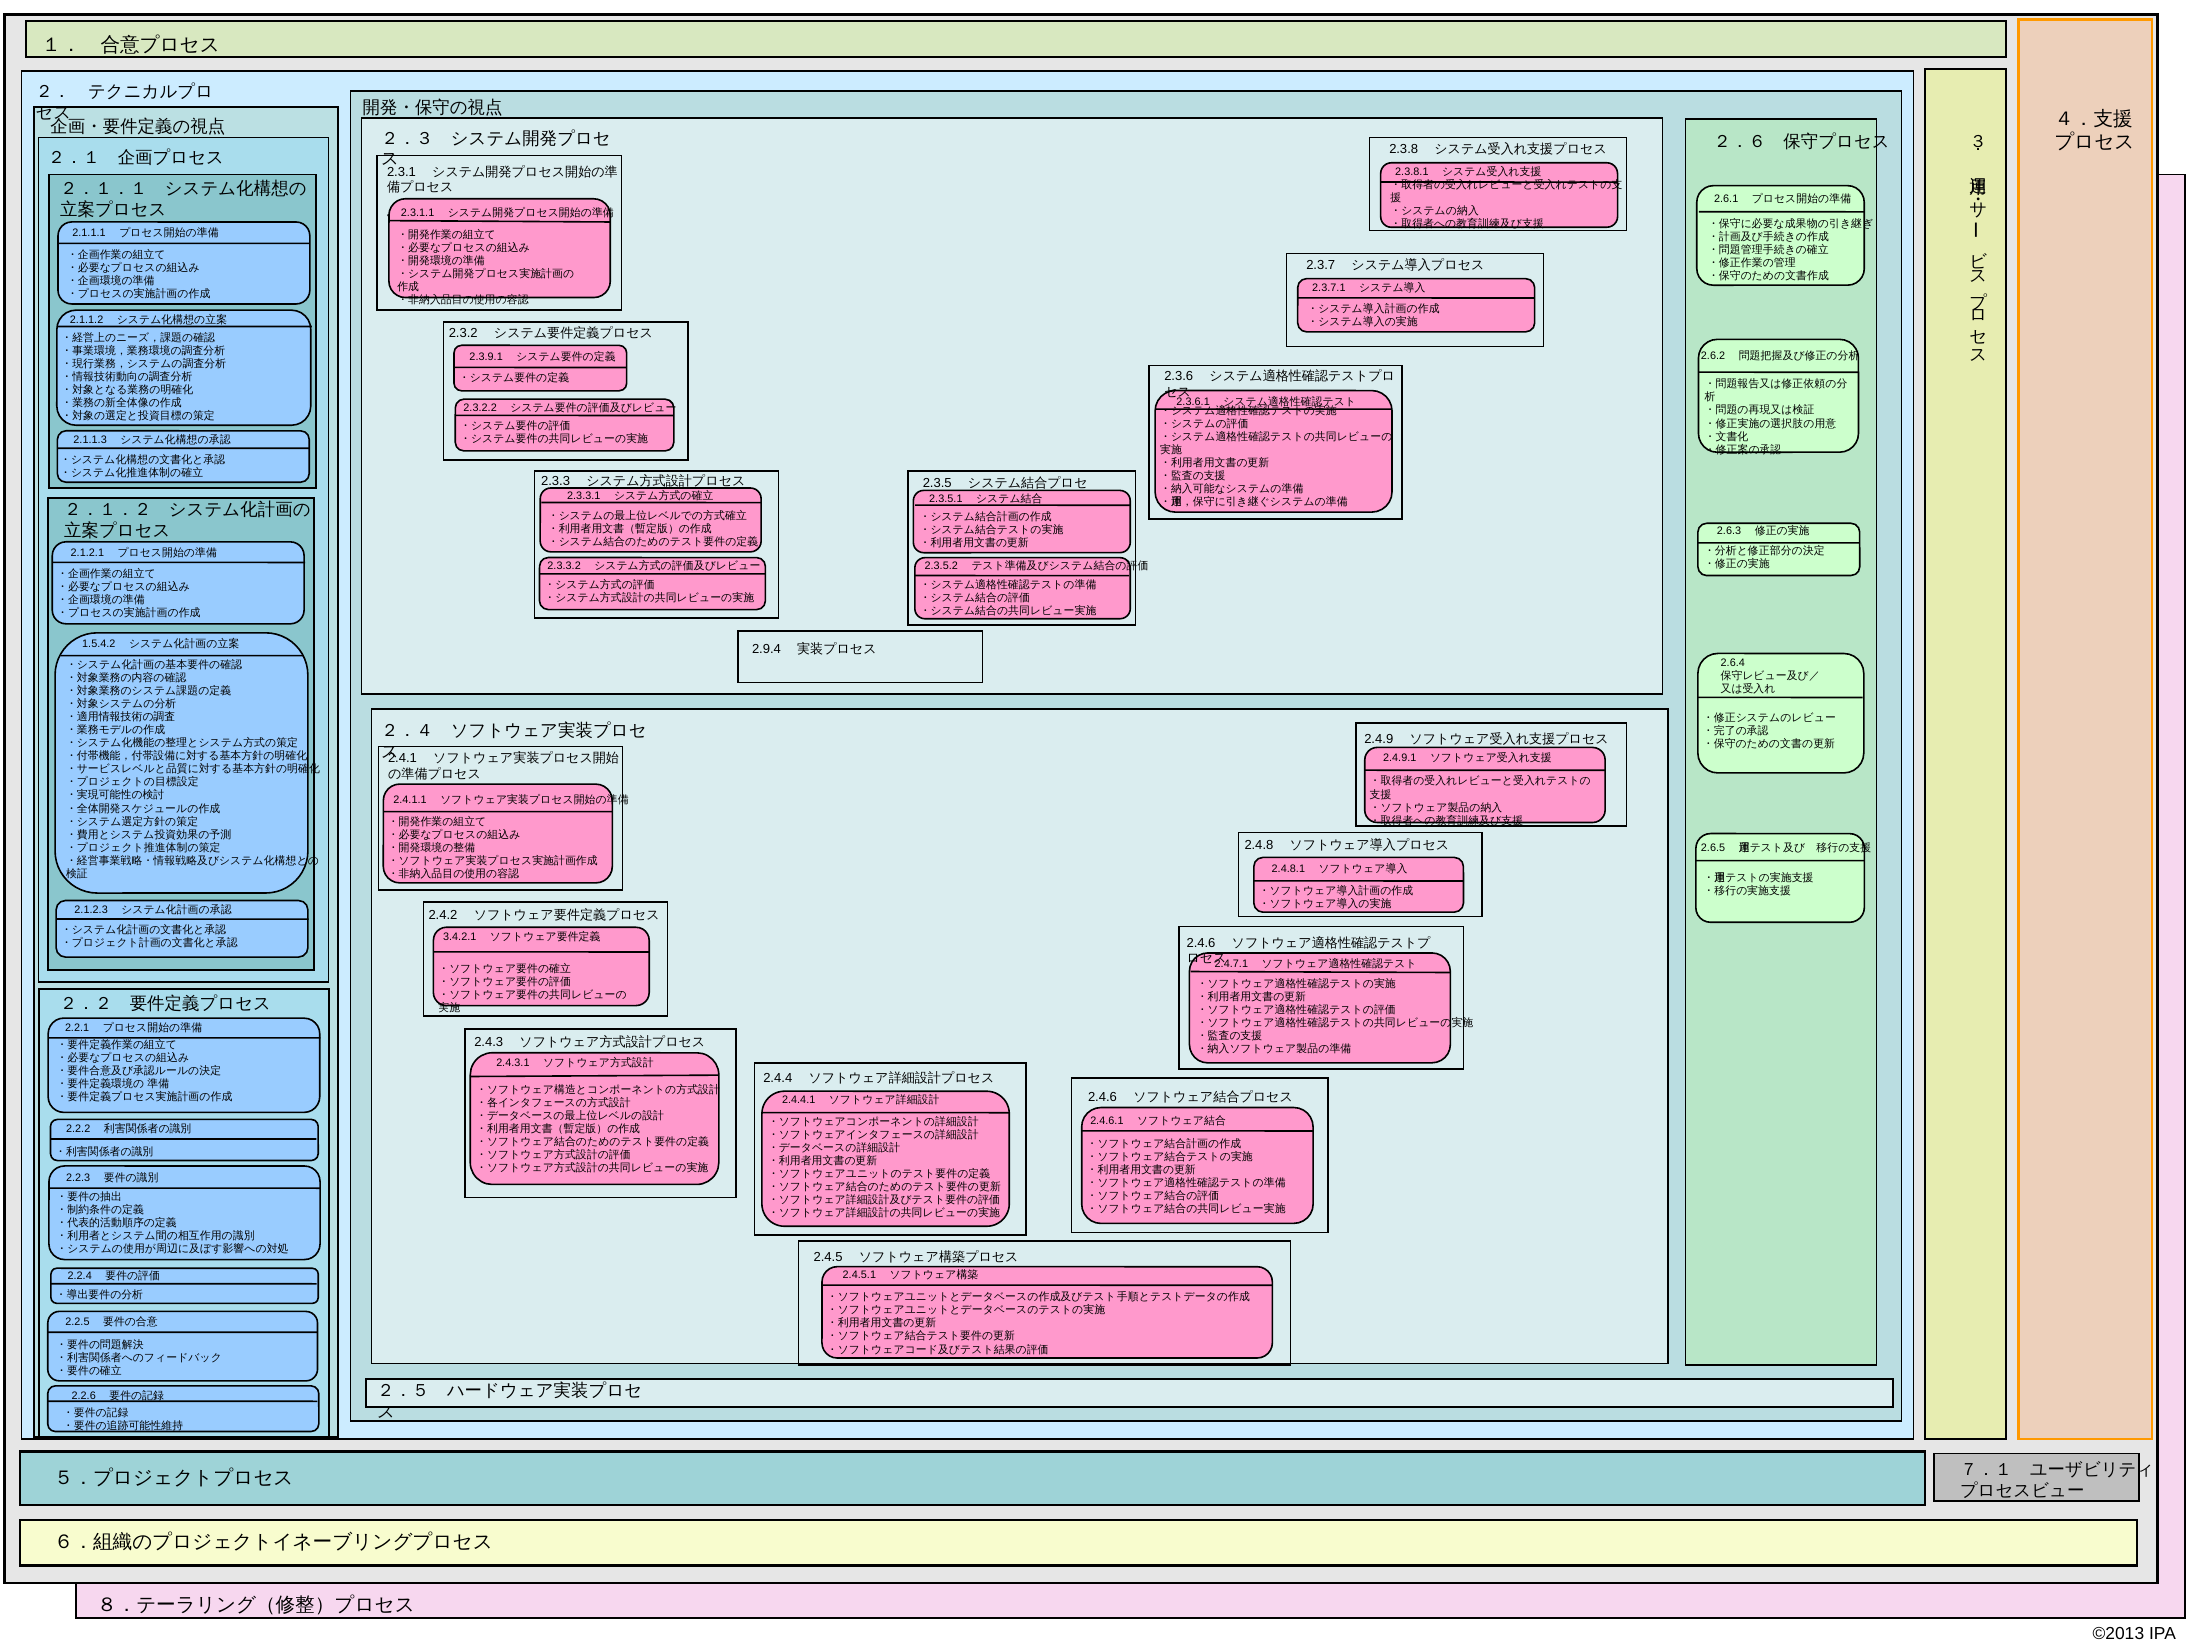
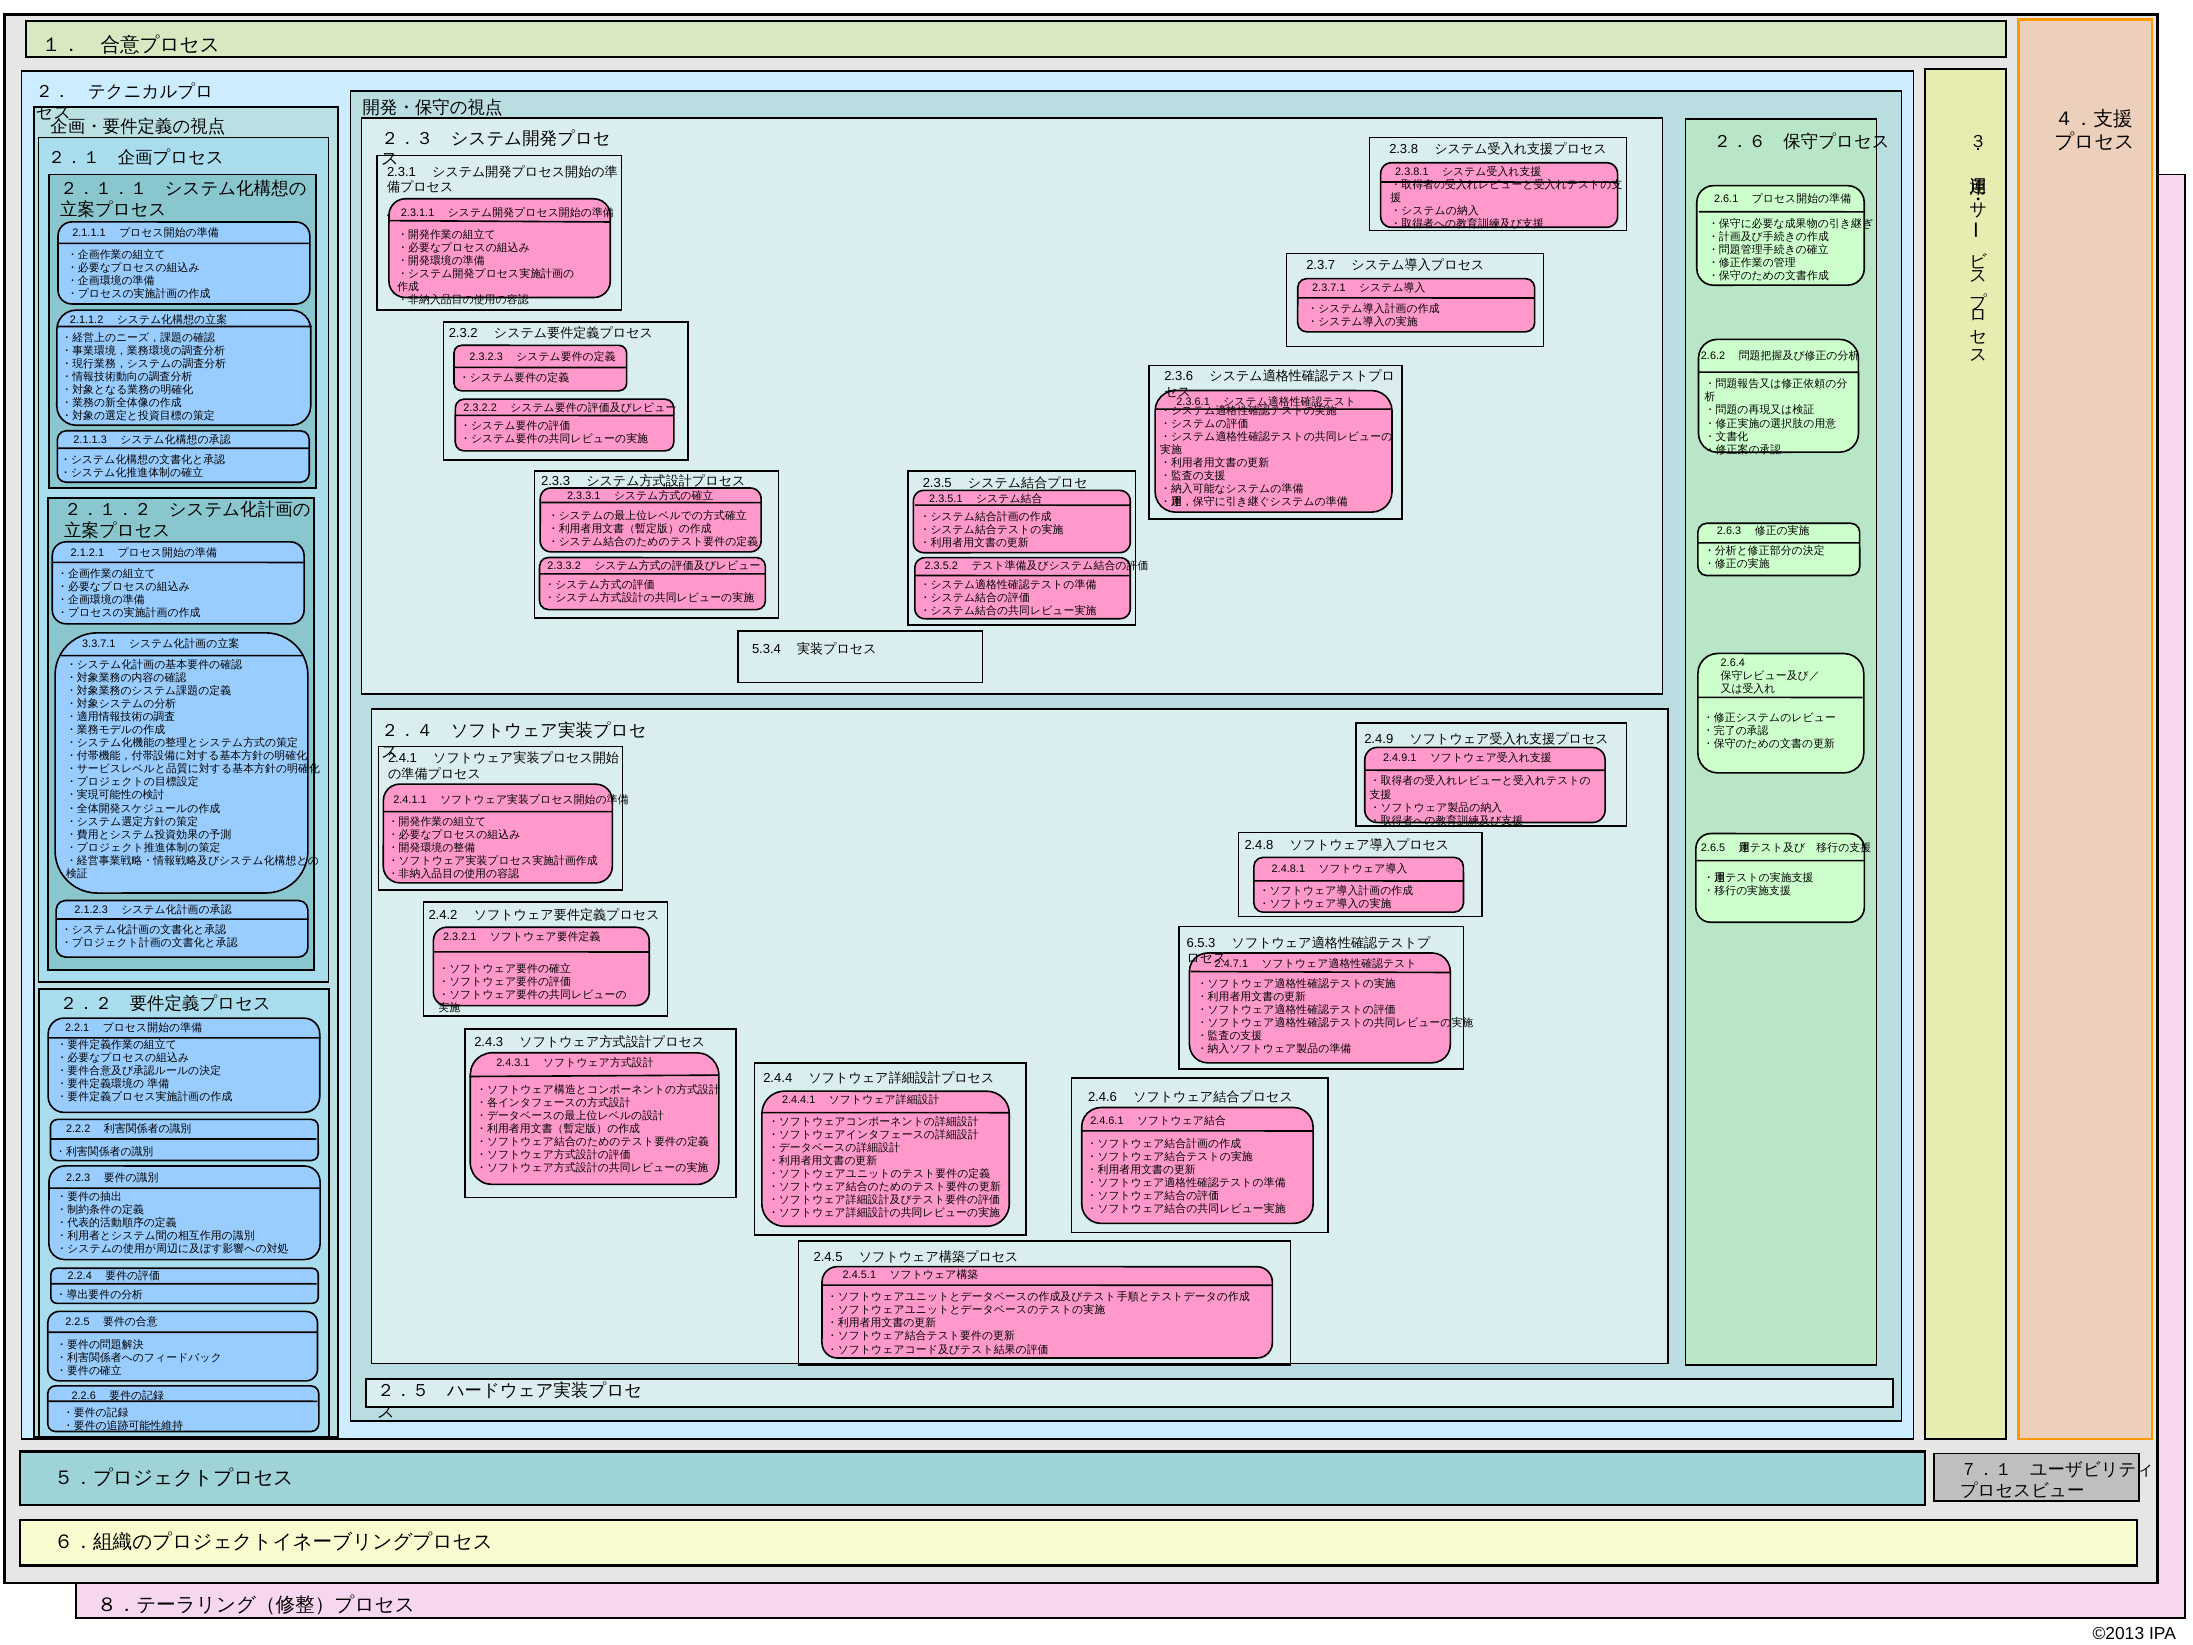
2.3.9.1: 2.3.9.1 -> 2.3.2.3 (486, 357)
1.5.4.2: 1.5.4.2 -> 3.3.7.1 (99, 644)
2.9.4: 2.9.4 -> 5.3.4 (766, 650)
3.4.2.1: 3.4.2.1 -> 2.3.2.1 (460, 937)
2.4.6: 2.4.6 -> 6.5.3 (1201, 943)
